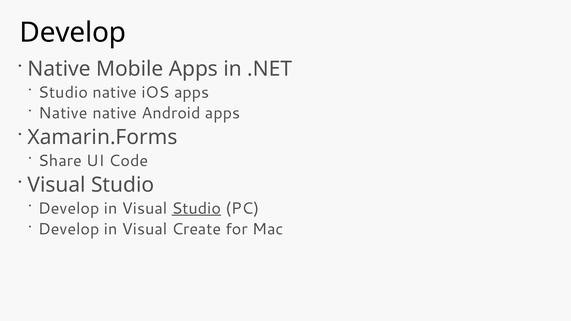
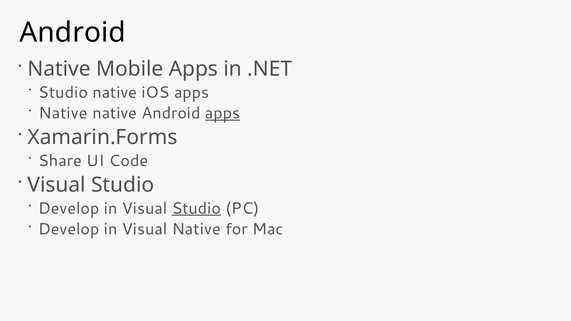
Develop: Develop -> Android (73, 33)
apps underline: none -> present (222, 113)
Visual Create: Create -> Native (196, 229)
